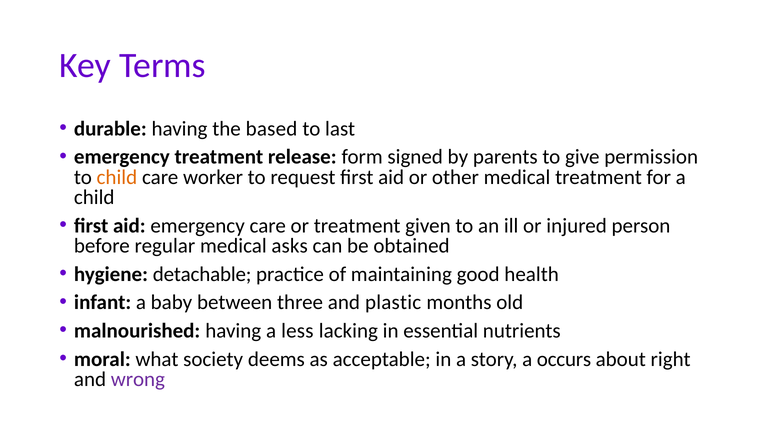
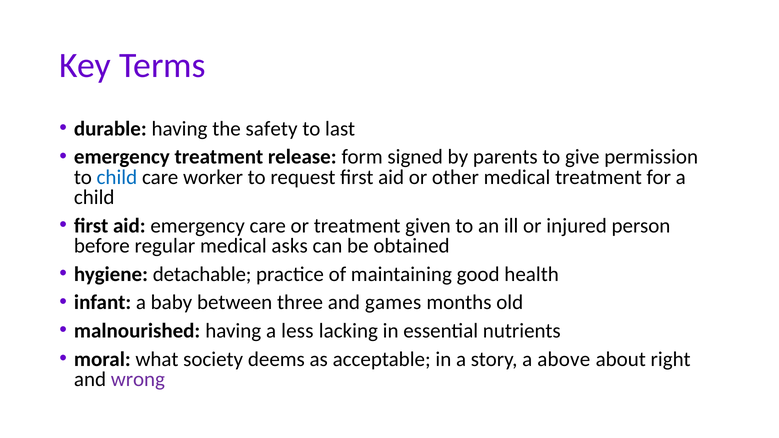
based: based -> safety (272, 129)
child colour: orange -> blue (117, 177)
plastic: plastic -> games (393, 303)
occurs: occurs -> above (564, 359)
